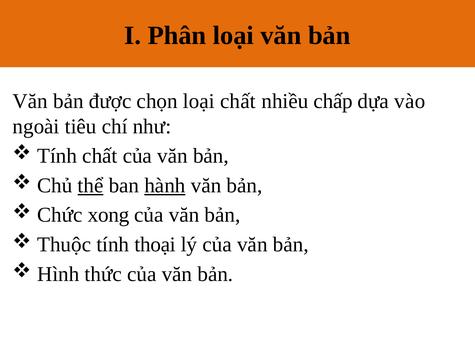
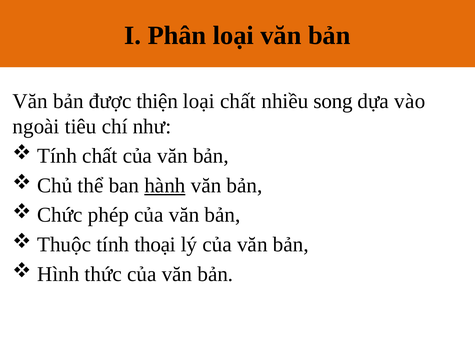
chọn: chọn -> thiện (157, 101)
chấp: chấp -> song (333, 101)
thể underline: present -> none (91, 186)
xong: xong -> phép (108, 215)
